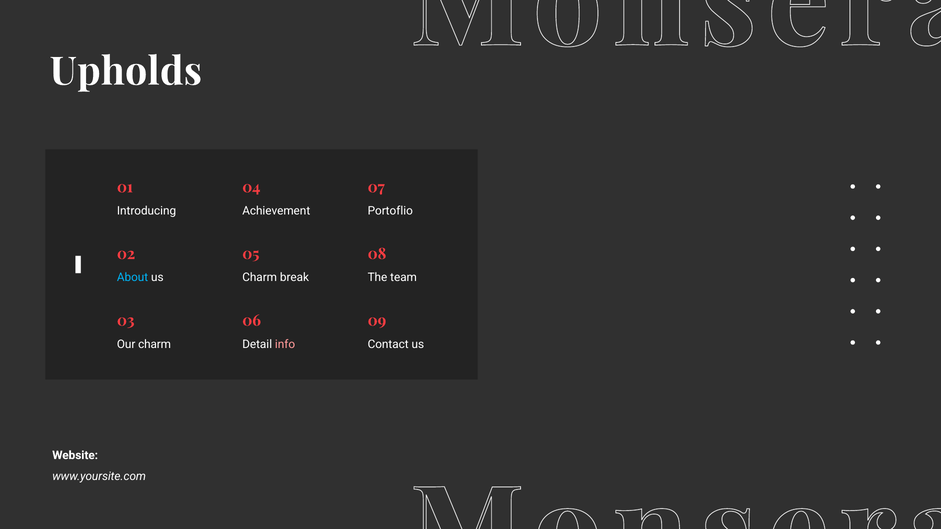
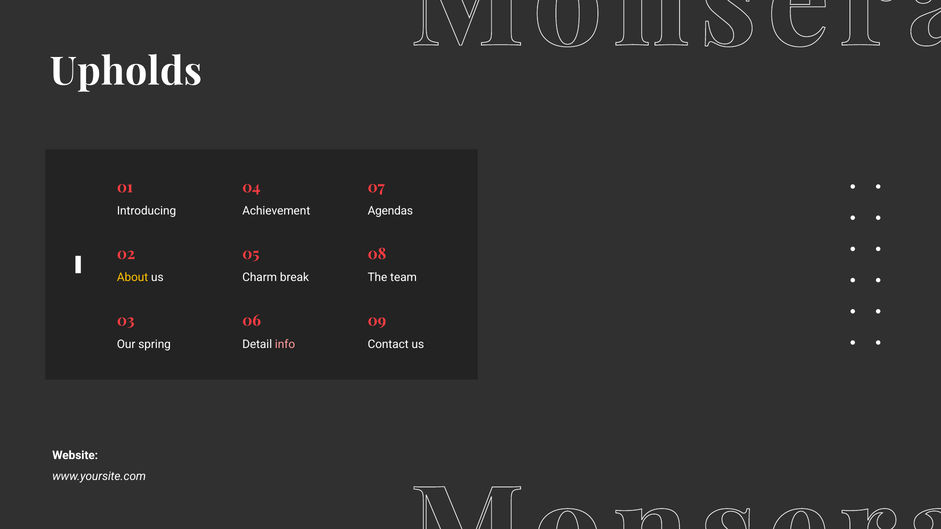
Portoflio: Portoflio -> Agendas (390, 211)
About colour: light blue -> yellow (133, 278)
Our charm: charm -> spring (155, 344)
